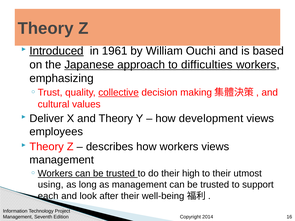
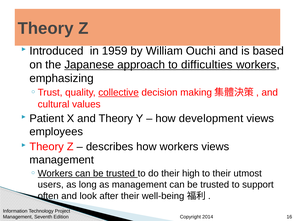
Introduced underline: present -> none (57, 51)
1961: 1961 -> 1959 (115, 51)
Deliver: Deliver -> Patient (47, 119)
using: using -> users (51, 185)
each: each -> often (48, 196)
